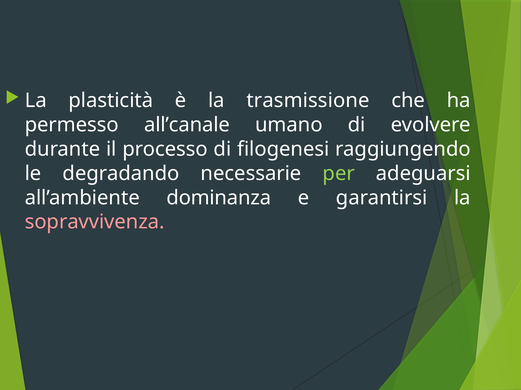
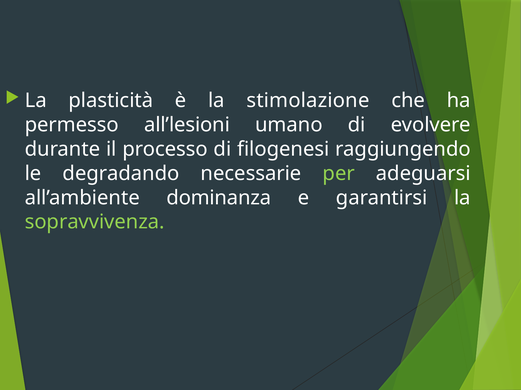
trasmissione: trasmissione -> stimolazione (308, 101)
all’canale: all’canale -> all’lesioni (187, 125)
sopravvivenza colour: pink -> light green (95, 222)
